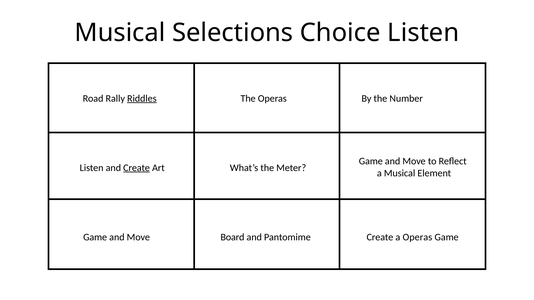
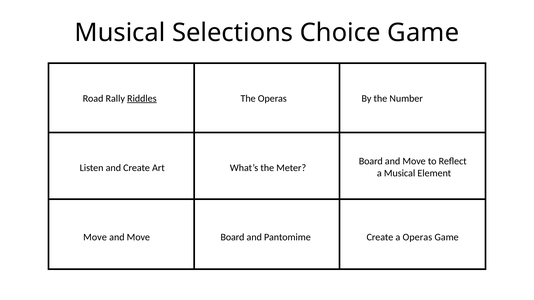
Choice Listen: Listen -> Game (423, 33)
Game: Game -> Board (371, 161)
Create underline: present -> none (137, 168)
Game: Game -> Move (95, 237)
